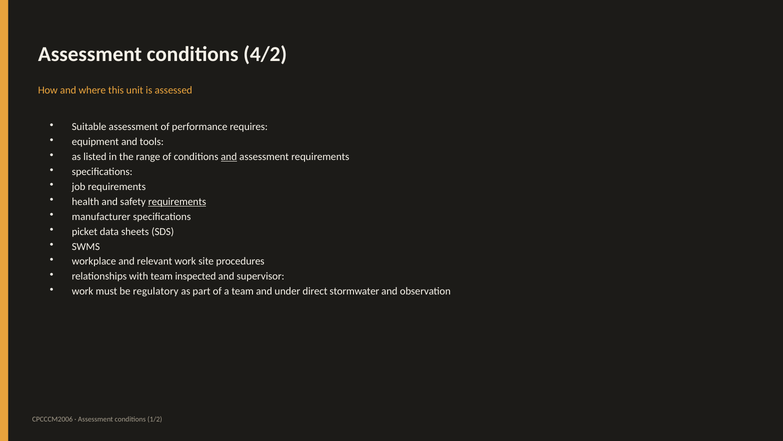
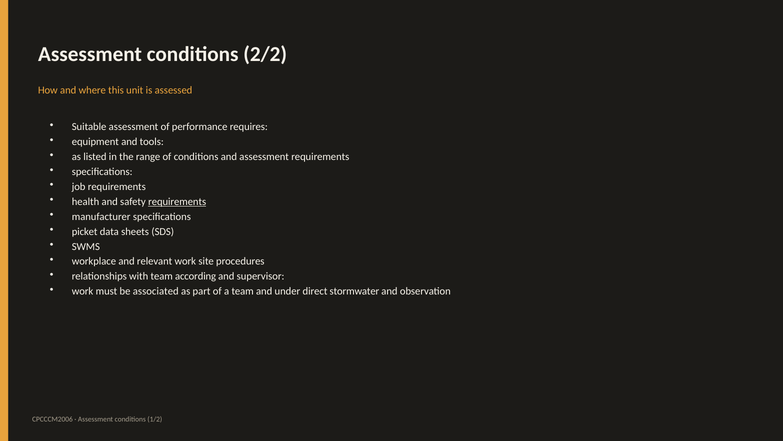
4/2: 4/2 -> 2/2 (265, 54)
and underline: present -> none (229, 157)
inspected: inspected -> according (196, 276)
regulatory: regulatory -> associated (156, 291)
